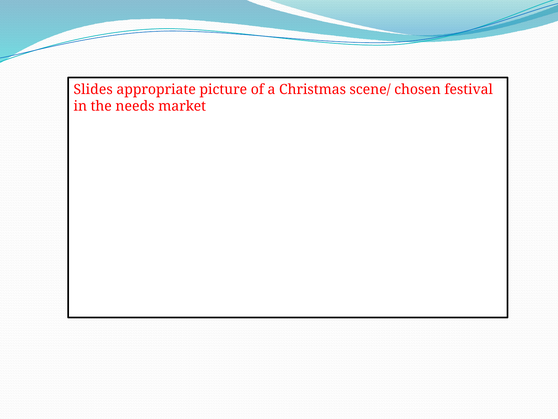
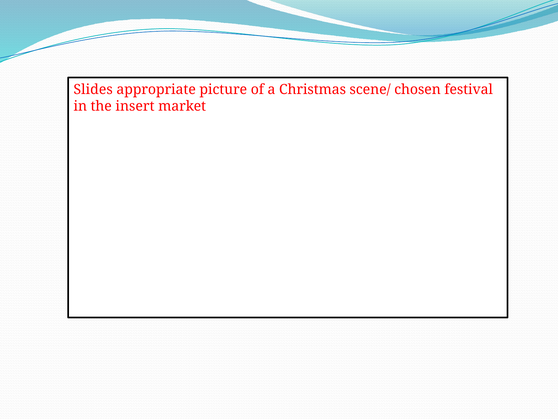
needs: needs -> insert (135, 106)
